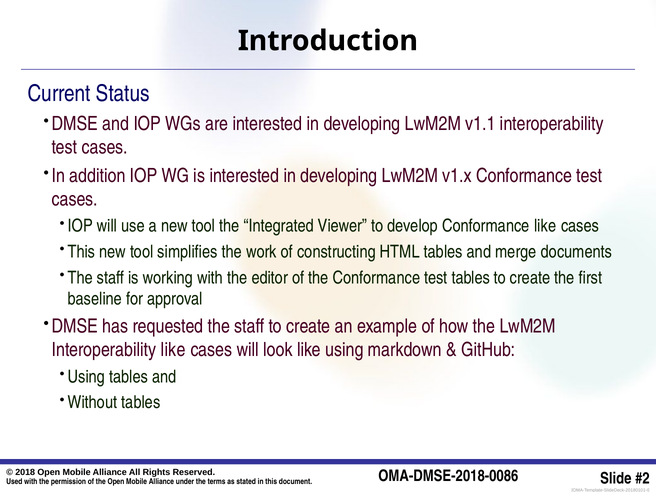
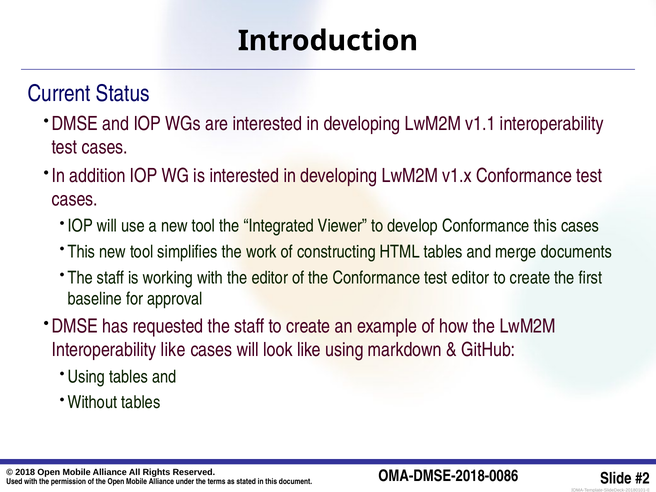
Conformance like: like -> this (545, 226)
test tables: tables -> editor (471, 278)
